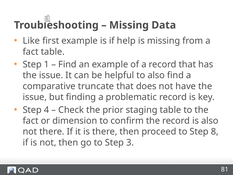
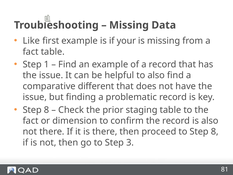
help: help -> your (126, 41)
truncate: truncate -> different (96, 86)
4: 4 -> 8 (47, 110)
